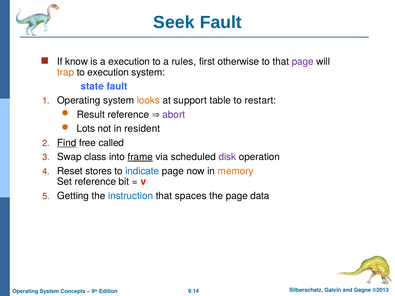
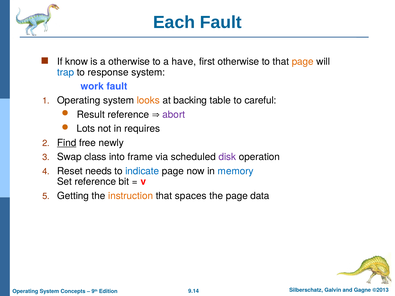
Seek: Seek -> Each (174, 22)
a execution: execution -> otherwise (129, 62)
rules: rules -> have (184, 62)
page colour: purple -> orange (303, 62)
trap colour: orange -> blue (66, 72)
to execution: execution -> response (108, 72)
state: state -> work (92, 86)
support: support -> backing (190, 101)
restart: restart -> careful (260, 101)
resident: resident -> requires (142, 129)
called: called -> newly (111, 143)
frame underline: present -> none (140, 157)
stores: stores -> needs (99, 171)
memory colour: orange -> blue (236, 171)
instruction colour: blue -> orange (131, 196)
